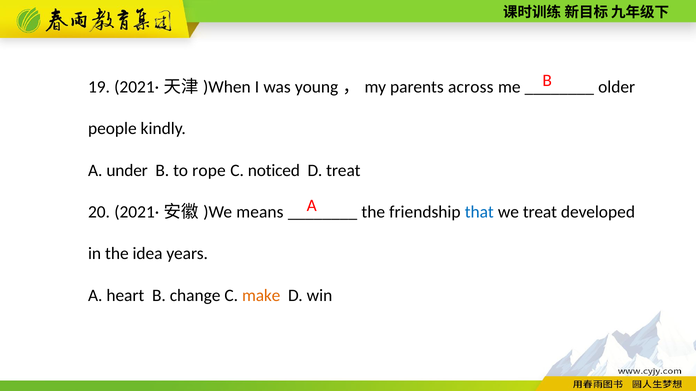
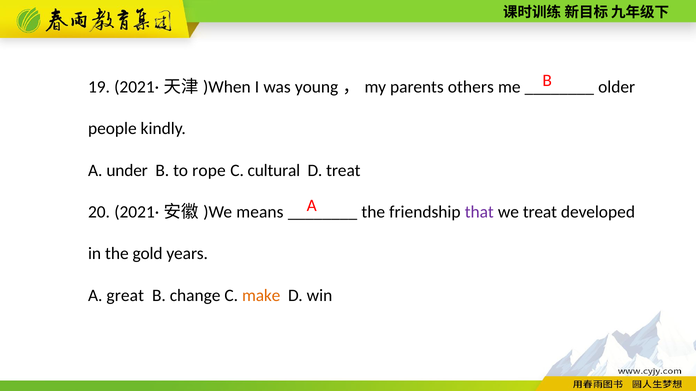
across: across -> others (471, 87)
noticed: noticed -> cultural (274, 170)
that colour: blue -> purple (479, 212)
idea: idea -> gold (148, 254)
heart: heart -> great (125, 296)
